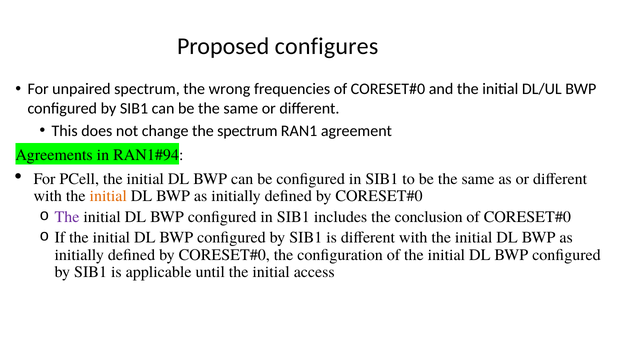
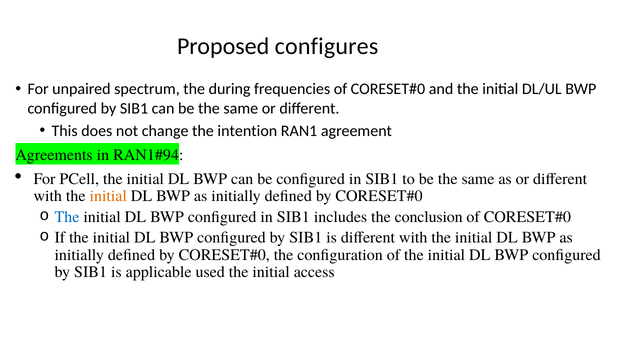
wrong: wrong -> during (230, 89)
the spectrum: spectrum -> intention (247, 131)
The colour: purple -> blue (67, 217)
until: until -> used (210, 272)
